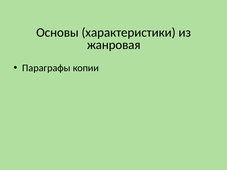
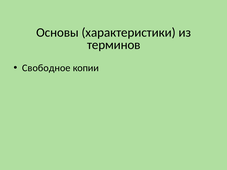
жанровая: жанровая -> терминов (114, 45)
Параграфы: Параграфы -> Свободное (46, 68)
